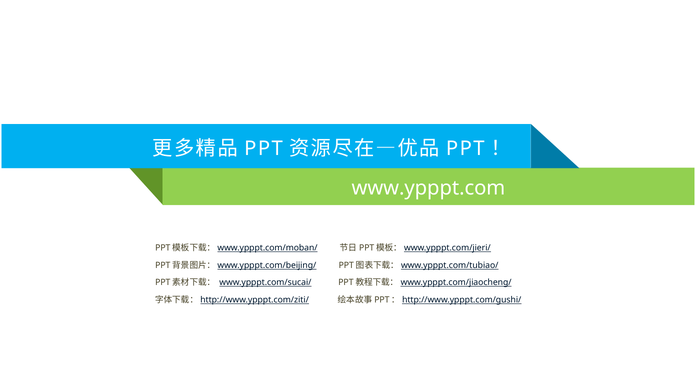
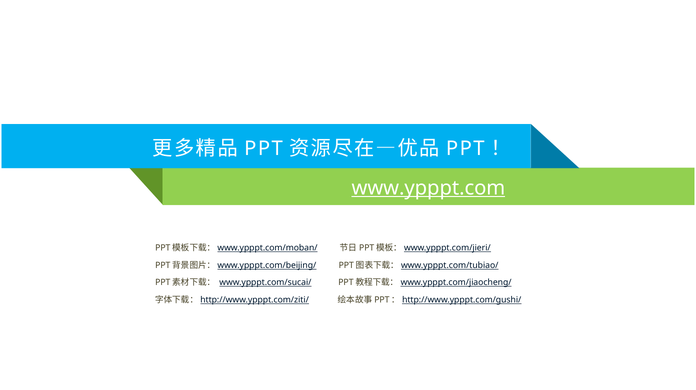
www.ypppt.com underline: none -> present (428, 188)
